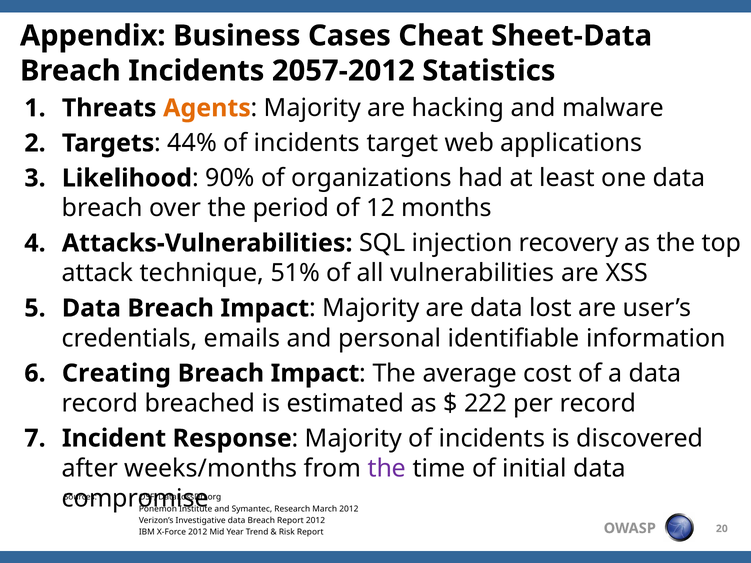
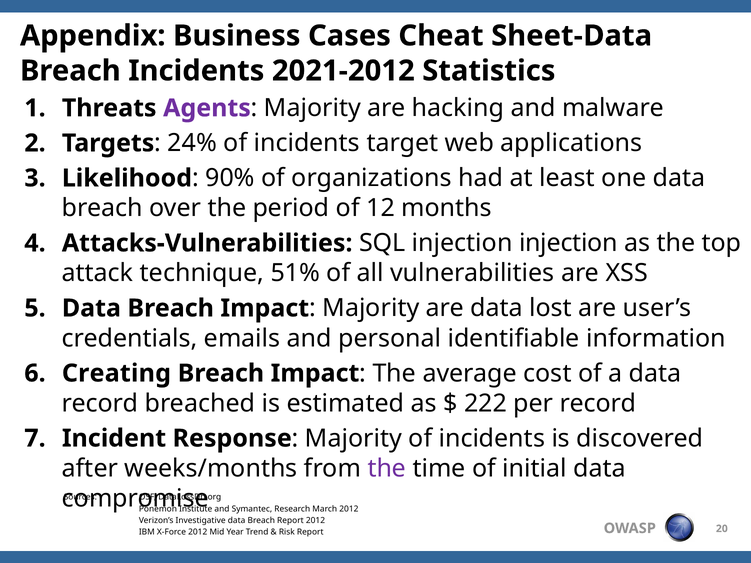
2057-2012: 2057-2012 -> 2021-2012 (343, 71)
Agents colour: orange -> purple (207, 108)
44%: 44% -> 24% (192, 143)
injection recovery: recovery -> injection (568, 243)
